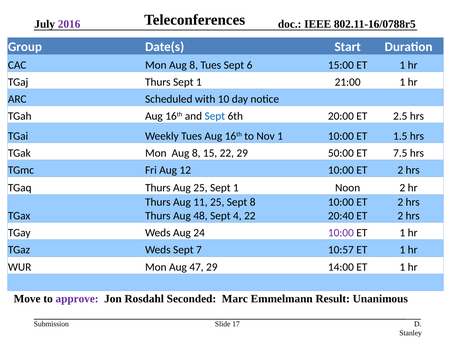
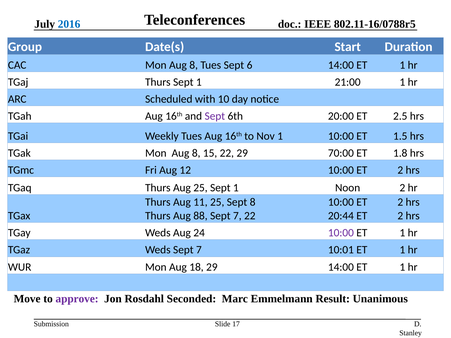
2016 colour: purple -> blue (69, 24)
6 15:00: 15:00 -> 14:00 (341, 65)
Sept colour: blue -> purple (215, 116)
50:00: 50:00 -> 70:00 (341, 153)
7.5: 7.5 -> 1.8 (400, 153)
48: 48 -> 88 (200, 216)
4: 4 -> 7 (237, 216)
20:40: 20:40 -> 20:44 (341, 216)
10:57: 10:57 -> 10:01 (341, 250)
47: 47 -> 18 (197, 267)
